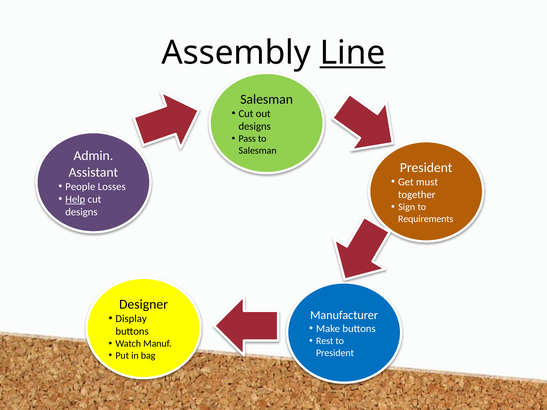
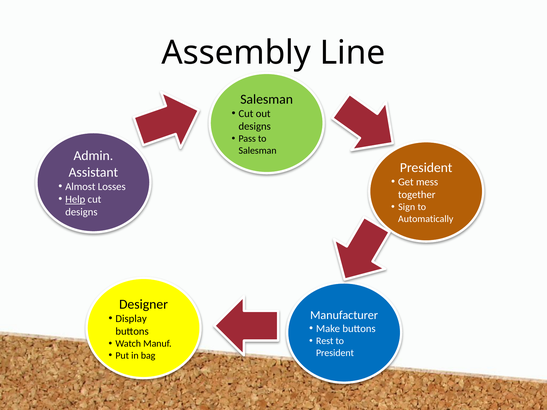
Line underline: present -> none (353, 53)
must: must -> mess (427, 182)
People: People -> Almost (80, 187)
Requirements: Requirements -> Automatically (426, 219)
